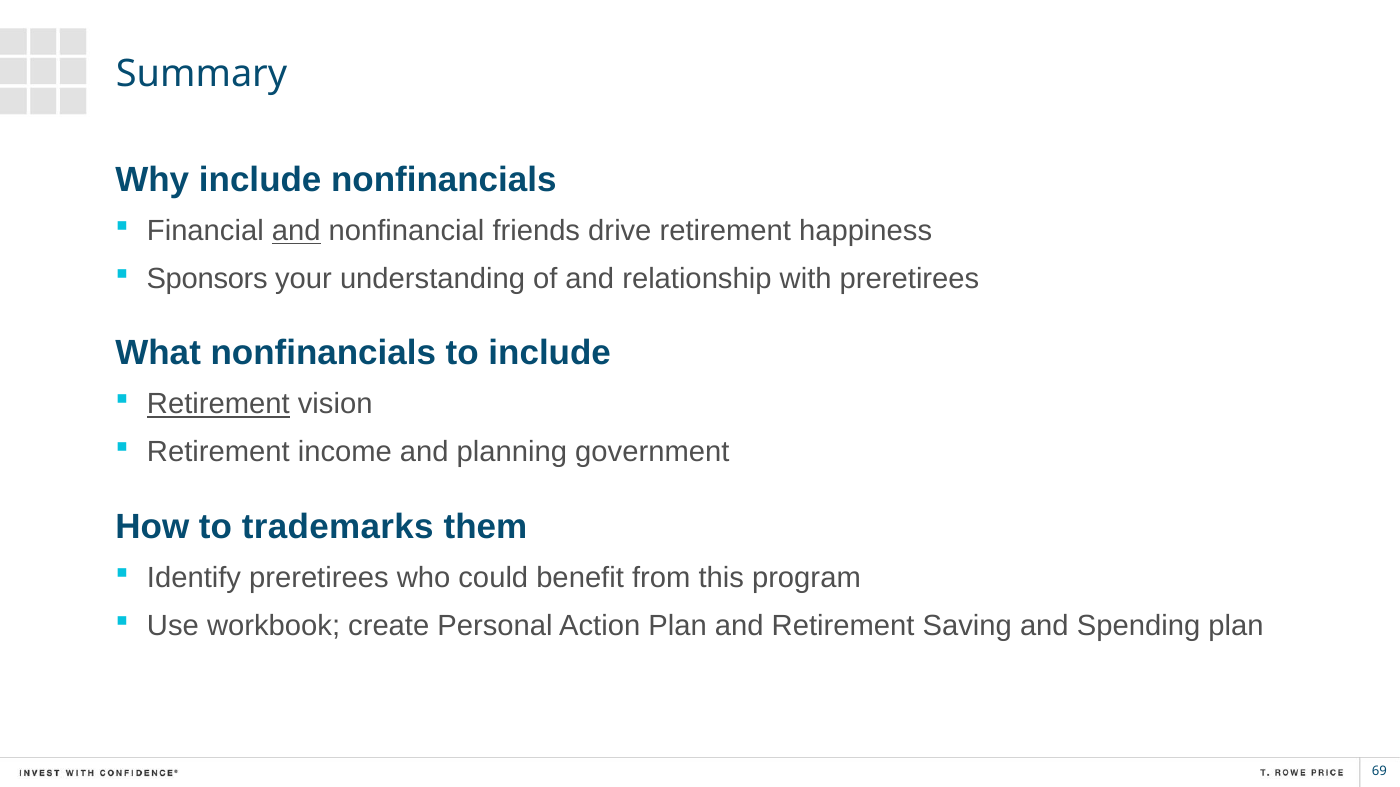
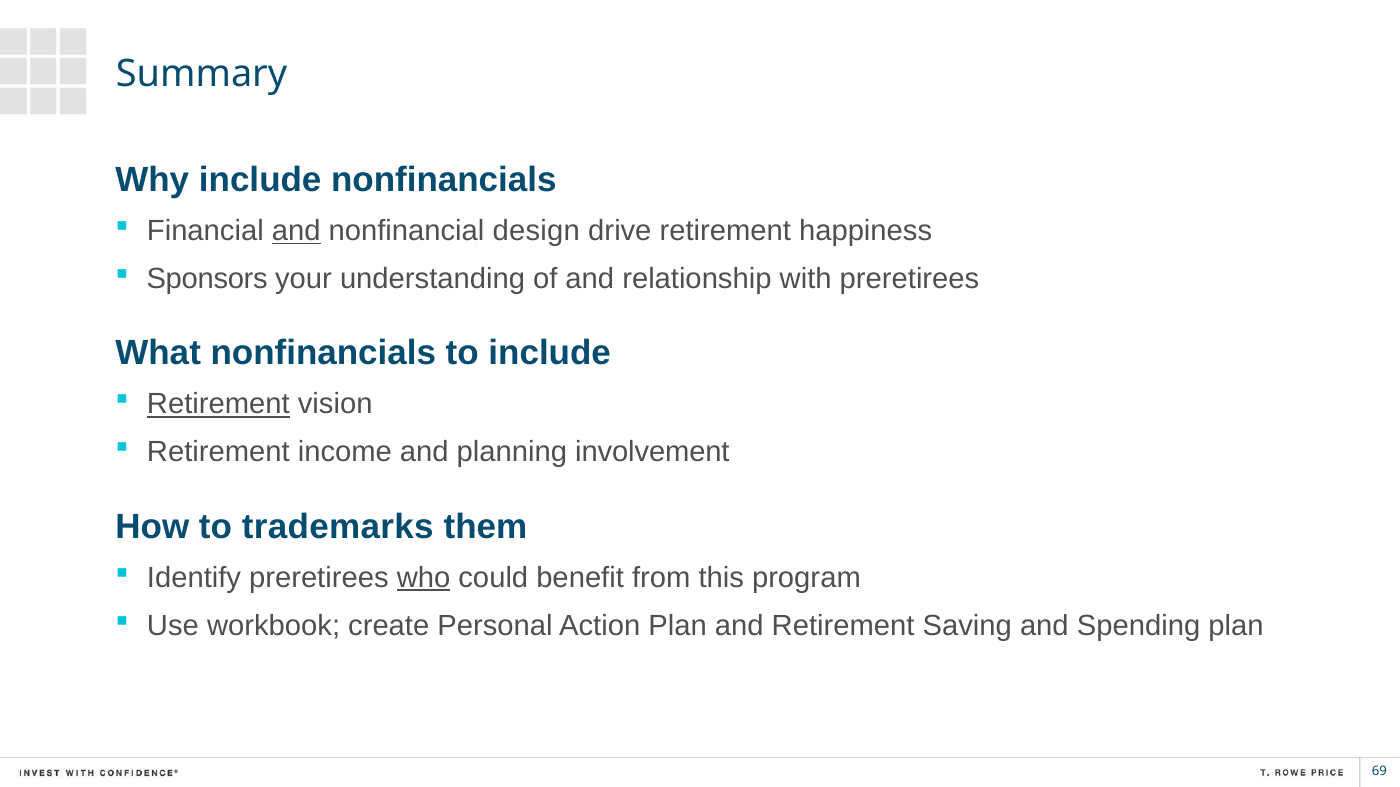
friends: friends -> design (536, 231)
government: government -> involvement (652, 452)
who underline: none -> present (424, 578)
